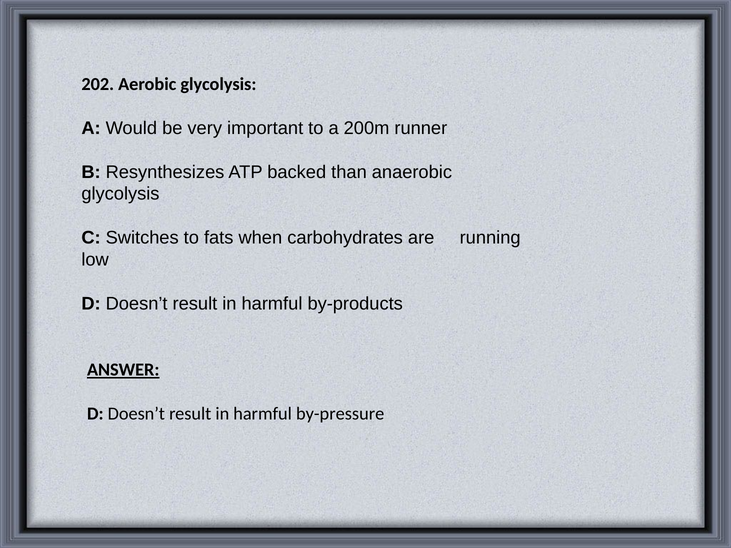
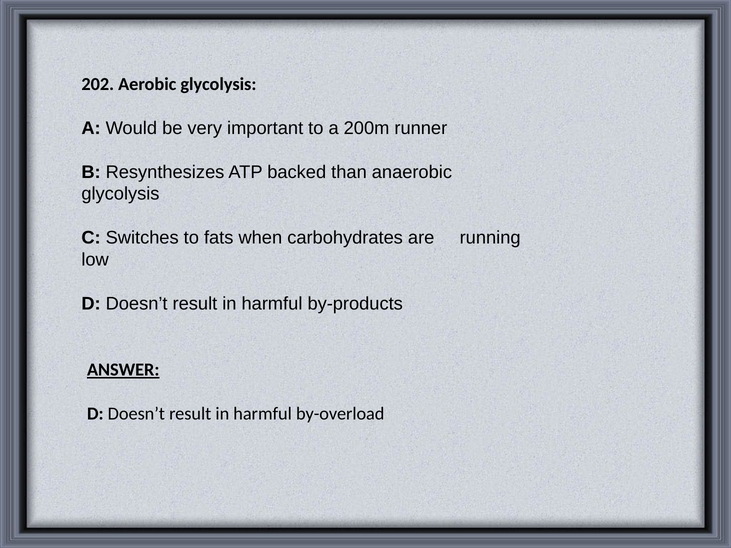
by-pressure: by-pressure -> by-overload (340, 414)
